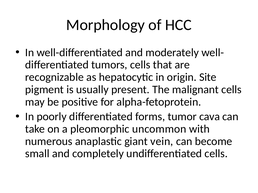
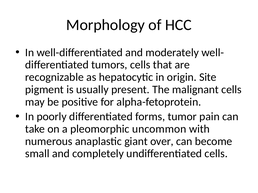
cava: cava -> pain (209, 117)
vein: vein -> over (162, 142)
